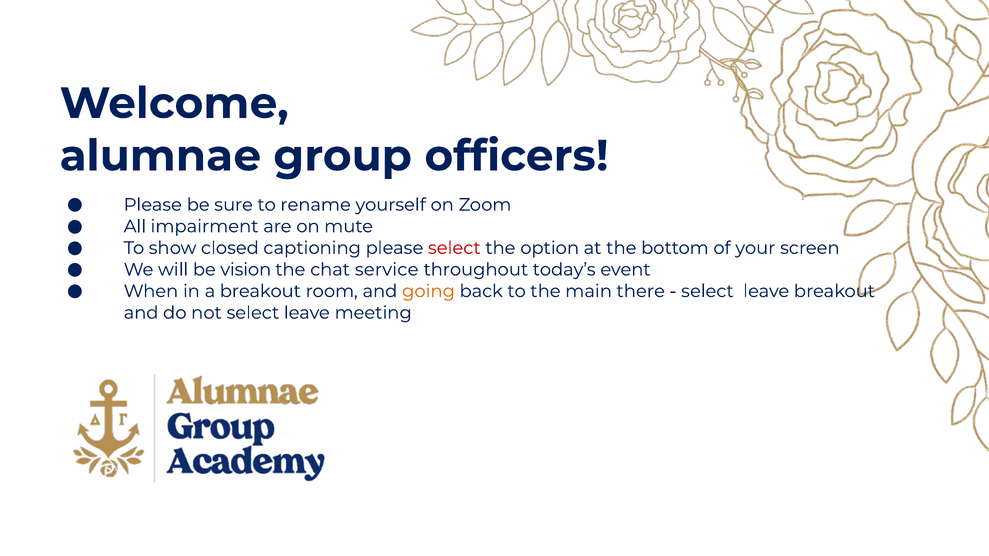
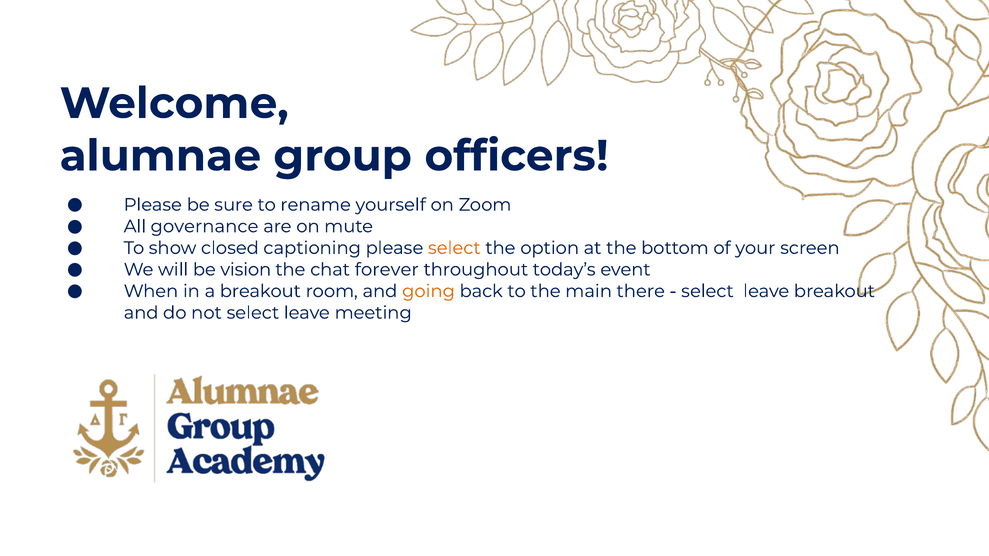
impairment: impairment -> governance (204, 226)
select colour: red -> orange (454, 248)
service: service -> forever (387, 270)
